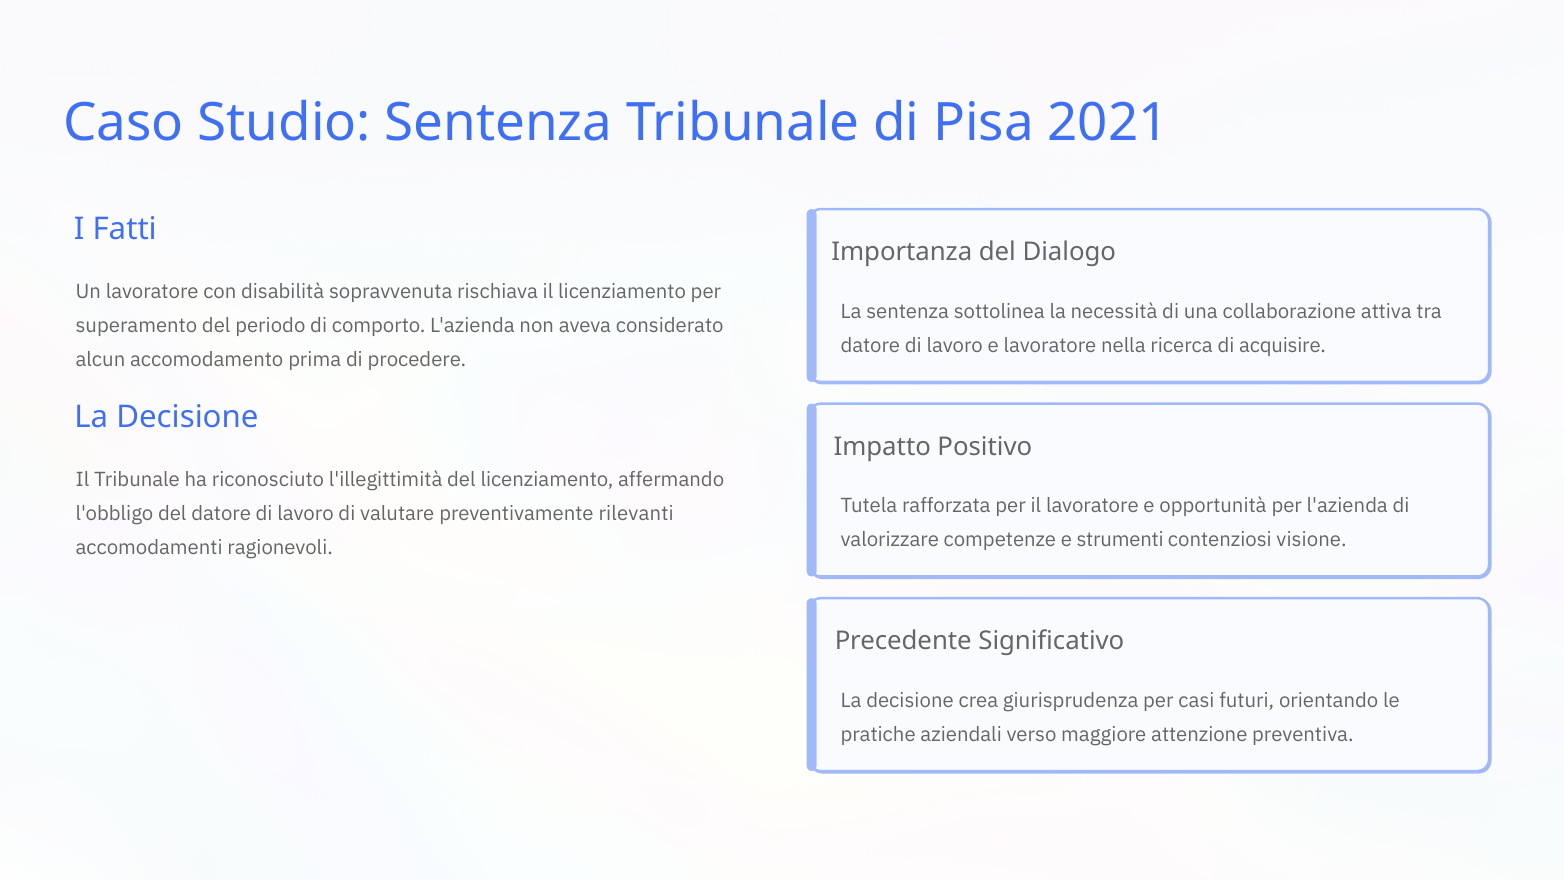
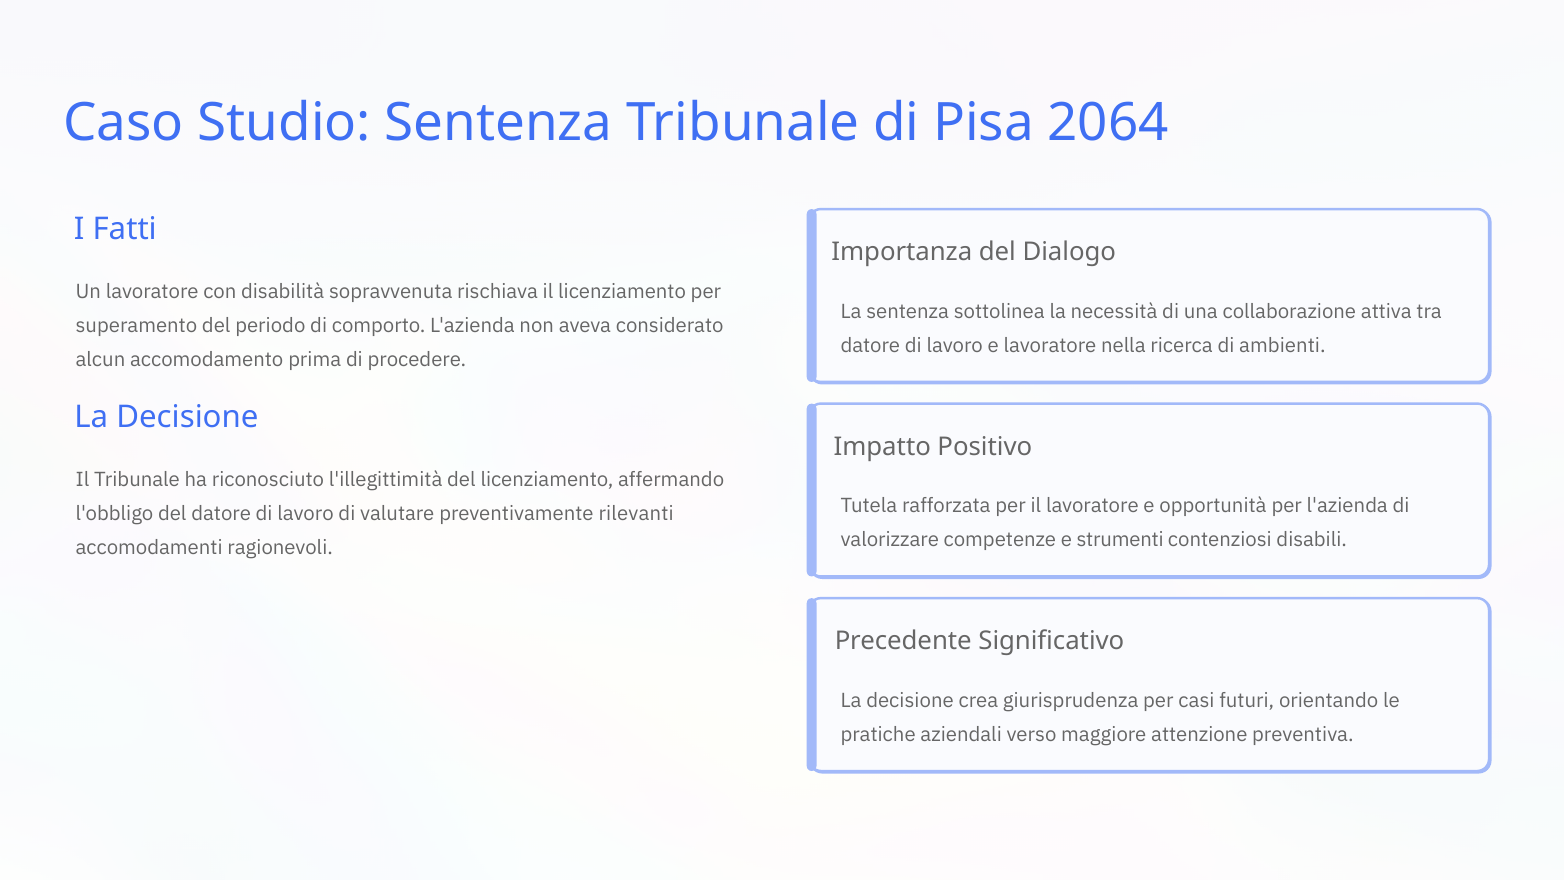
2021: 2021 -> 2064 (1108, 123)
acquisire: acquisire -> ambienti (1282, 346)
visione: visione -> disabili (1312, 540)
